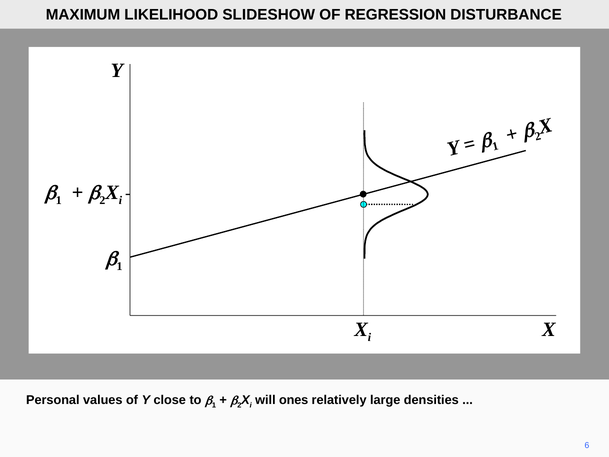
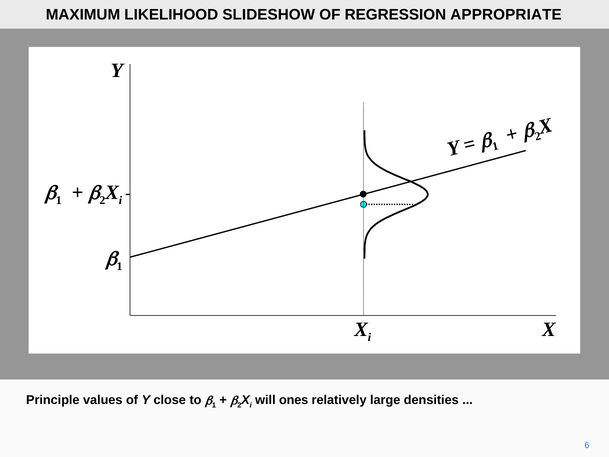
DISTURBANCE: DISTURBANCE -> APPROPRIATE (506, 15)
Personal: Personal -> Principle (53, 400)
